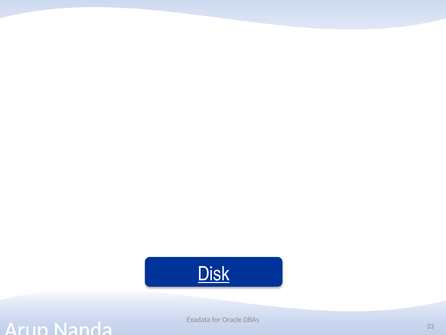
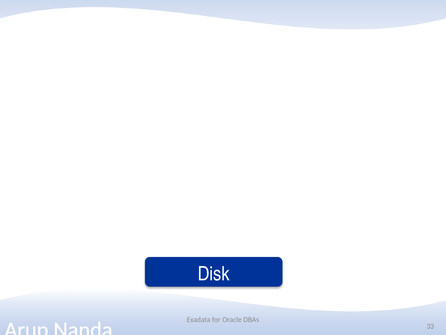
Disk underline: present -> none (214, 273)
